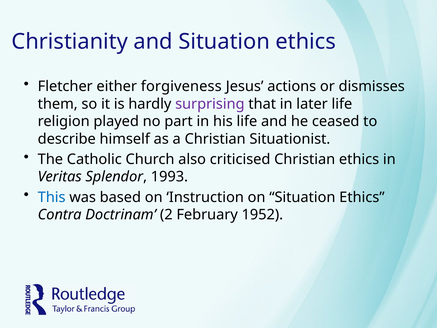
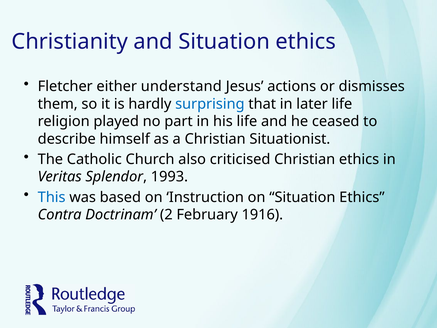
forgiveness: forgiveness -> understand (181, 86)
surprising colour: purple -> blue (210, 104)
1952: 1952 -> 1916 (262, 215)
